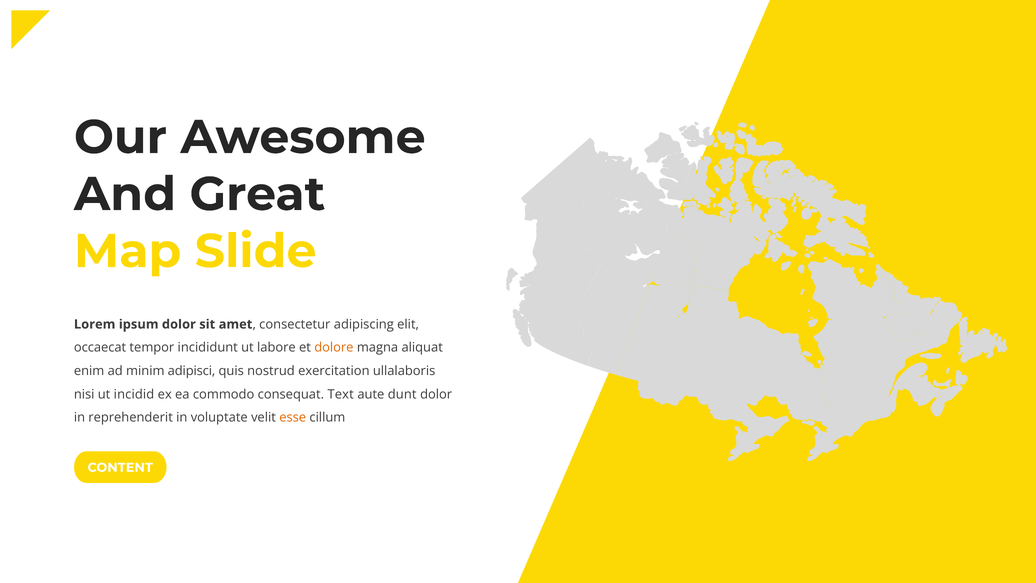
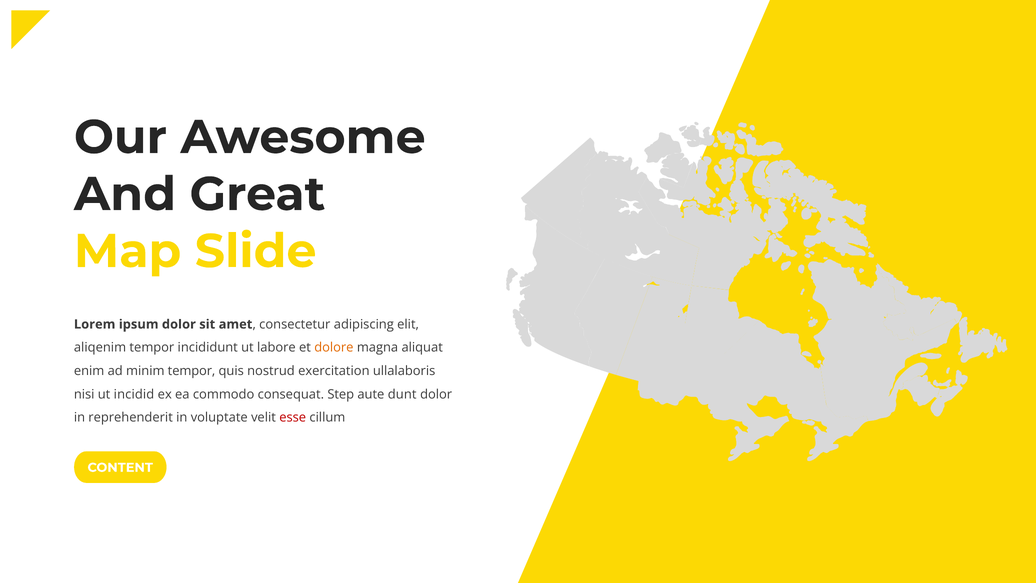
occaecat: occaecat -> aliqenim (100, 347)
minim adipisci: adipisci -> tempor (192, 371)
Text: Text -> Step (341, 394)
esse colour: orange -> red (293, 417)
